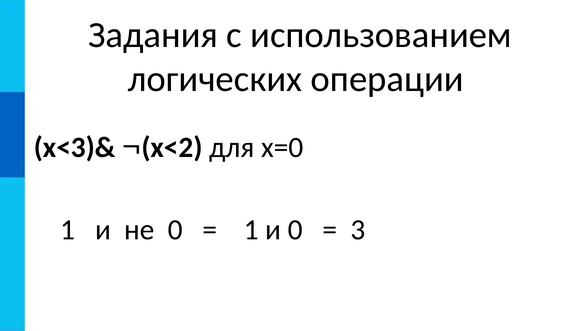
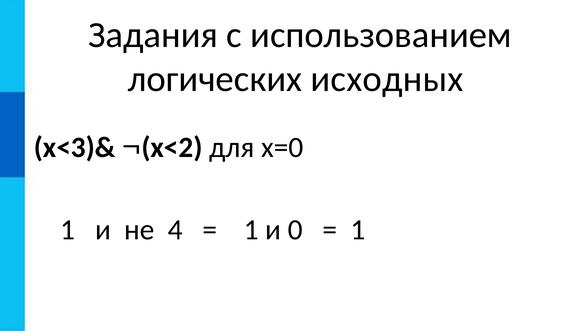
операции: операции -> исходных (387, 79)
не 0: 0 -> 4 (175, 230)
3: 3 -> 1 (358, 230)
